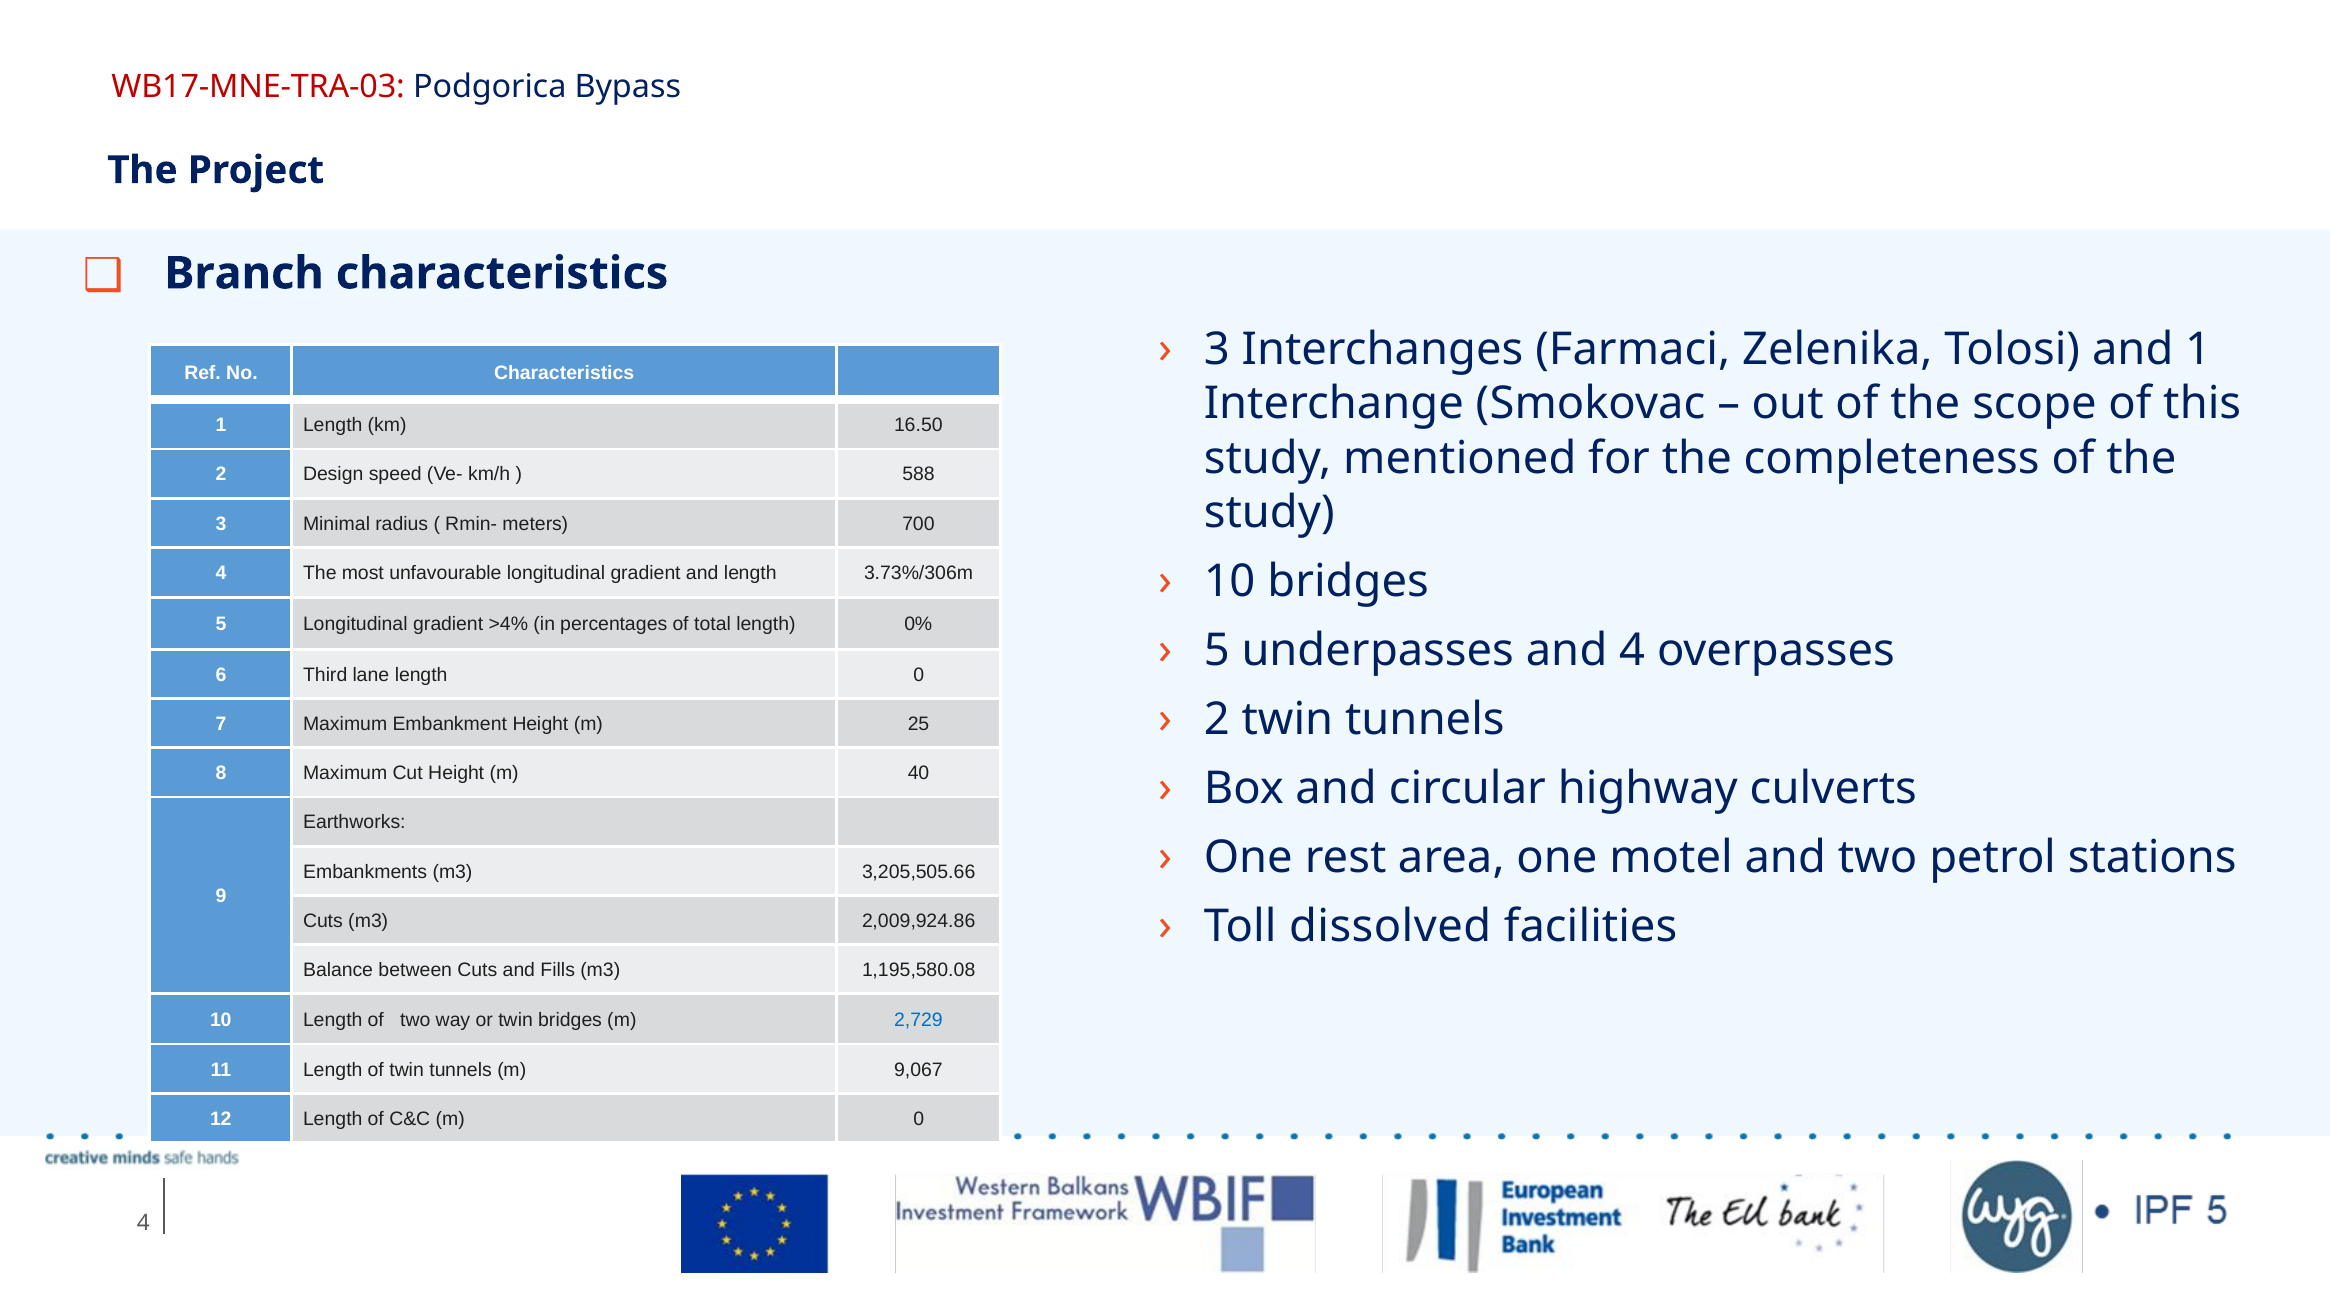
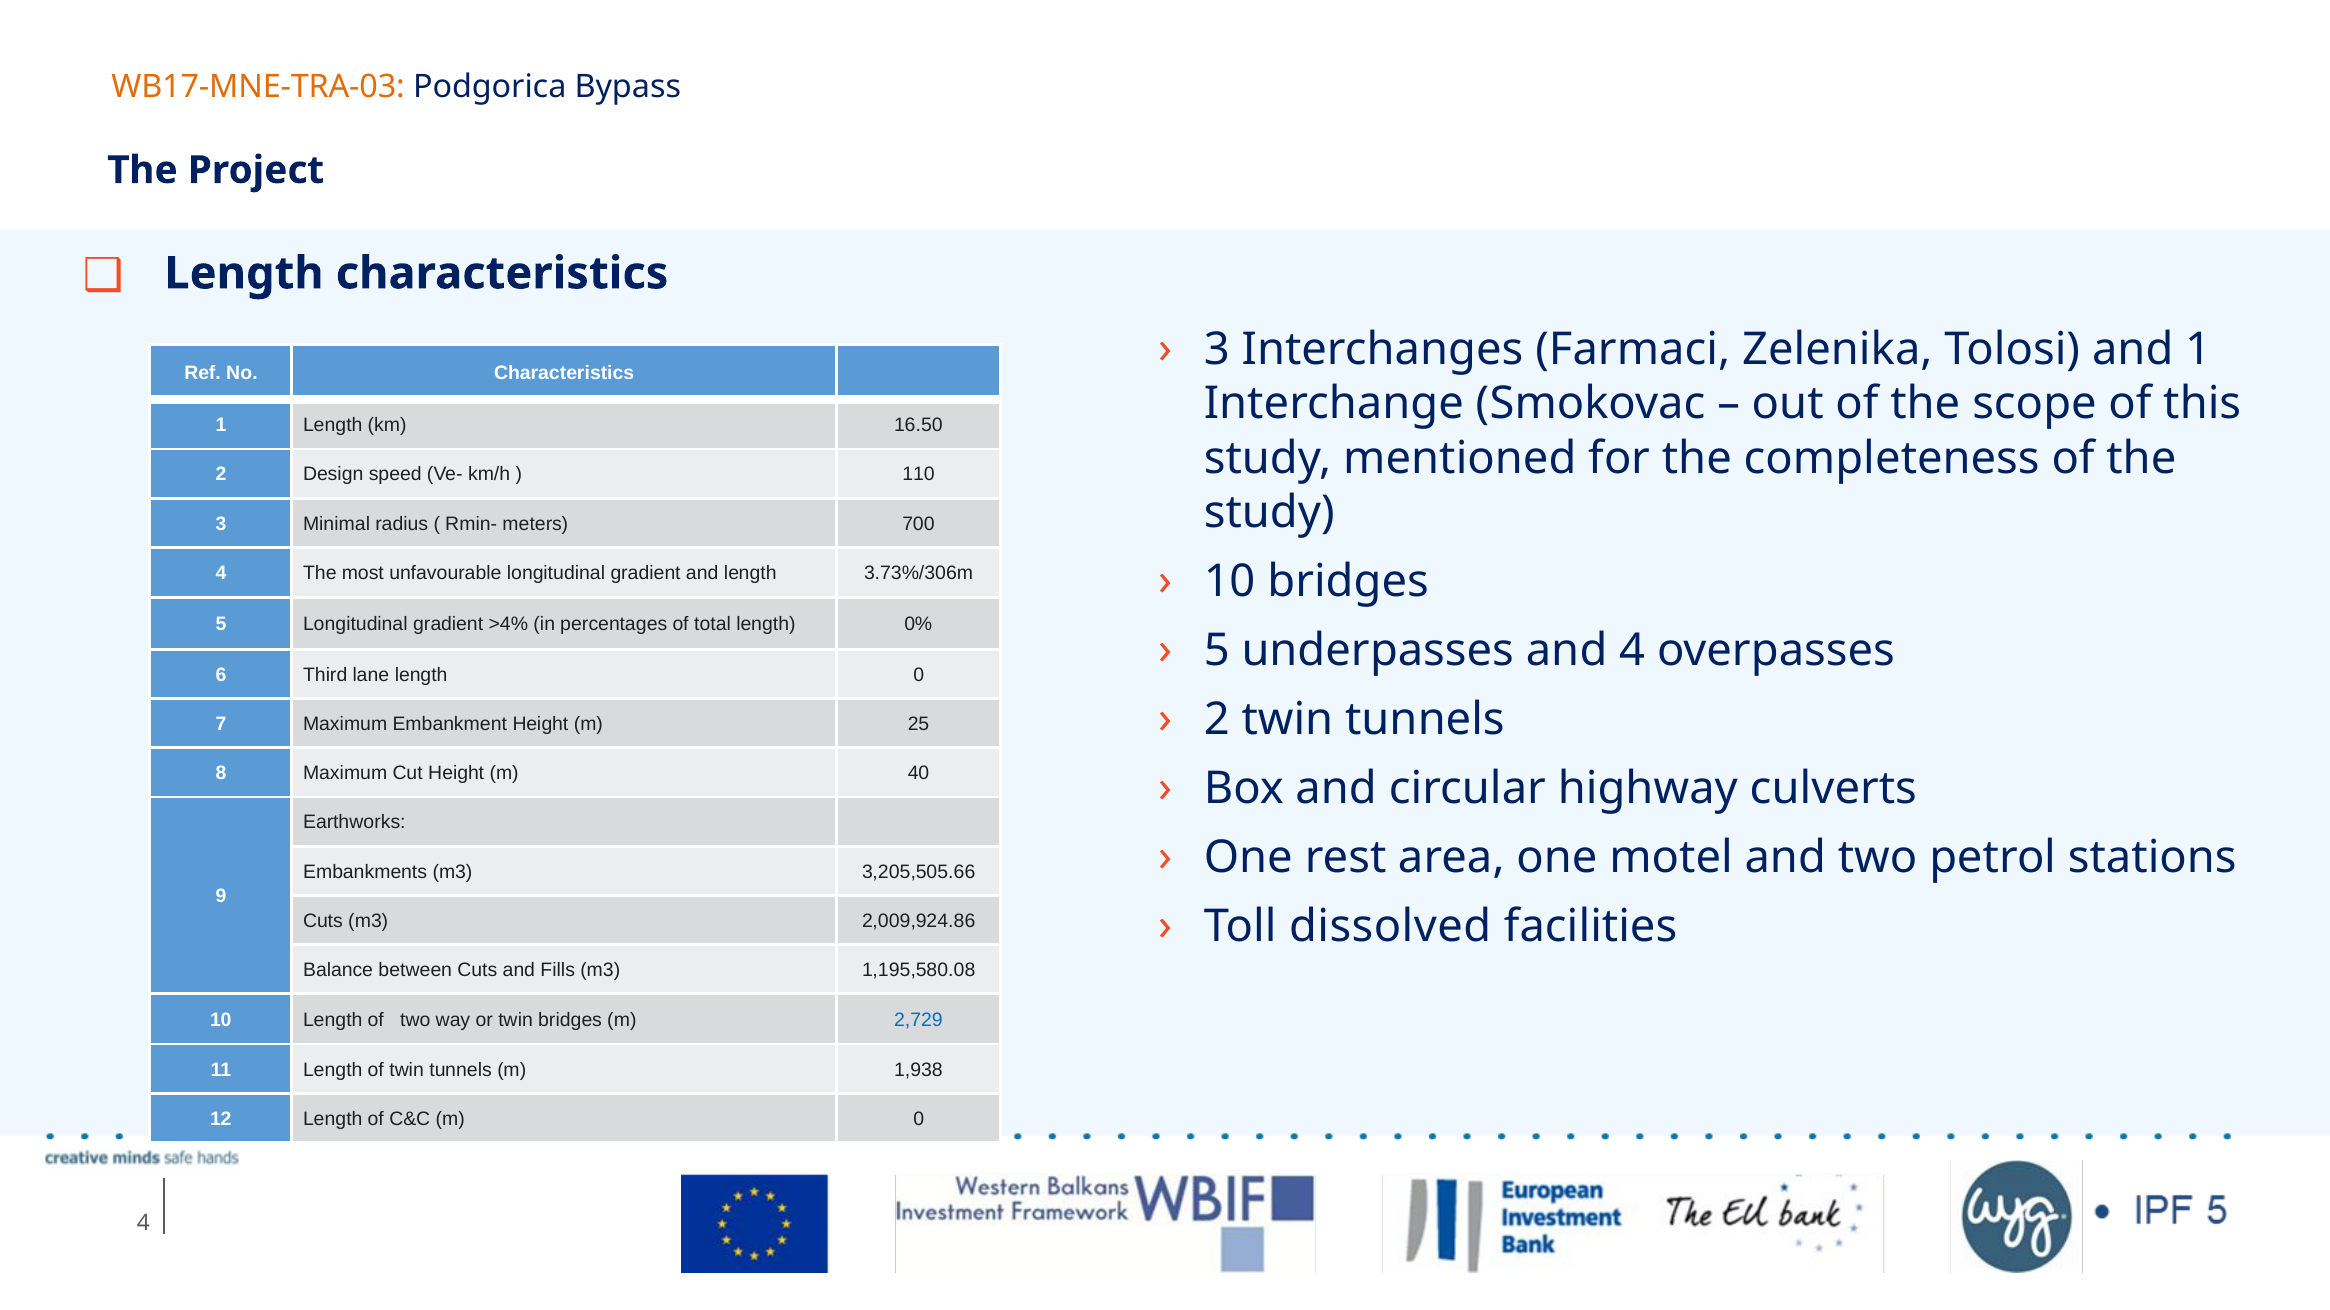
WB17-MNE-TRA-03 colour: red -> orange (258, 87)
Branch: Branch -> Length (244, 274)
588: 588 -> 110 (919, 475)
9,067: 9,067 -> 1,938 (918, 1070)
